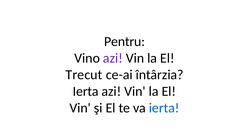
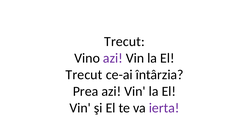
Pentru: Pentru -> Trecut (124, 42)
Ierta: Ierta -> Prea (86, 91)
ierta colour: blue -> purple (164, 108)
